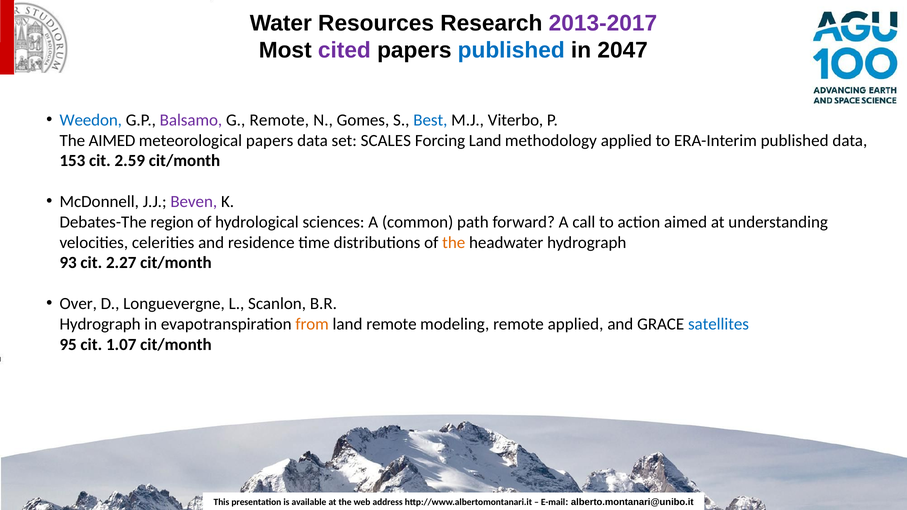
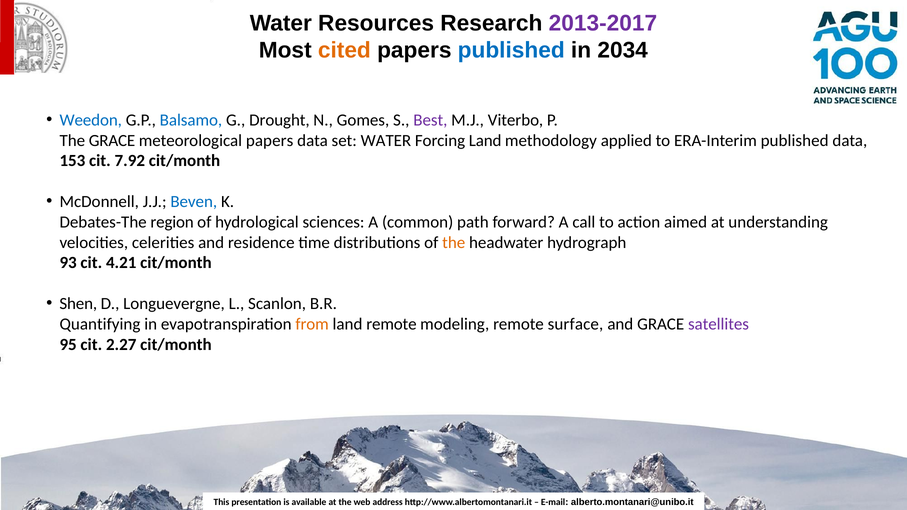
cited colour: purple -> orange (344, 50)
2047: 2047 -> 2034 (623, 50)
Balsamo colour: purple -> blue (191, 120)
G Remote: Remote -> Drought (279, 120)
Best colour: blue -> purple (430, 120)
The AIMED: AIMED -> GRACE (112, 141)
set SCALES: SCALES -> WATER (386, 141)
2.59: 2.59 -> 7.92 (130, 161)
Beven colour: purple -> blue (194, 202)
2.27: 2.27 -> 4.21 (121, 263)
Over: Over -> Shen (78, 304)
Hydrograph: Hydrograph -> Quantifying (100, 324)
remote applied: applied -> surface (575, 324)
satellites colour: blue -> purple (718, 324)
1.07: 1.07 -> 2.27 (121, 345)
